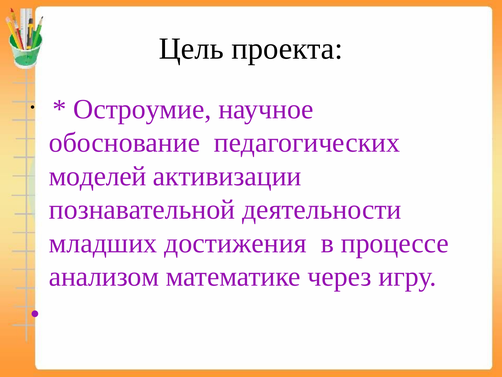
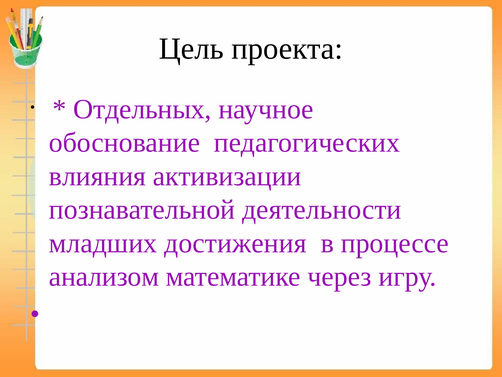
Остроумие: Остроумие -> Отдельных (142, 109)
моделей: моделей -> влияния (97, 176)
